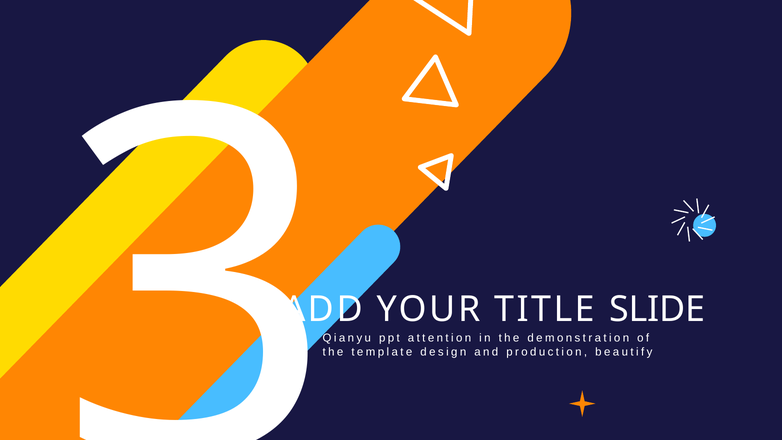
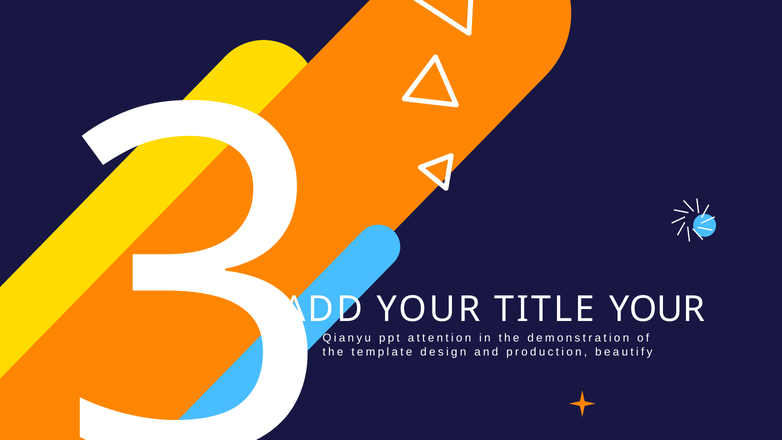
TITLE SLIDE: SLIDE -> YOUR (657, 310)
